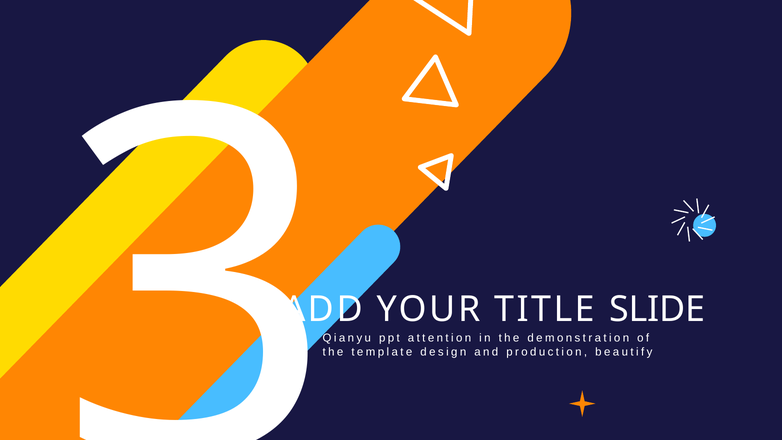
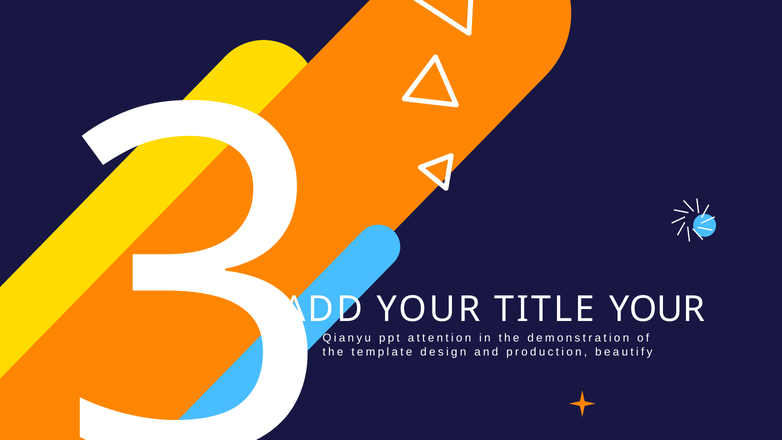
TITLE SLIDE: SLIDE -> YOUR (657, 310)
